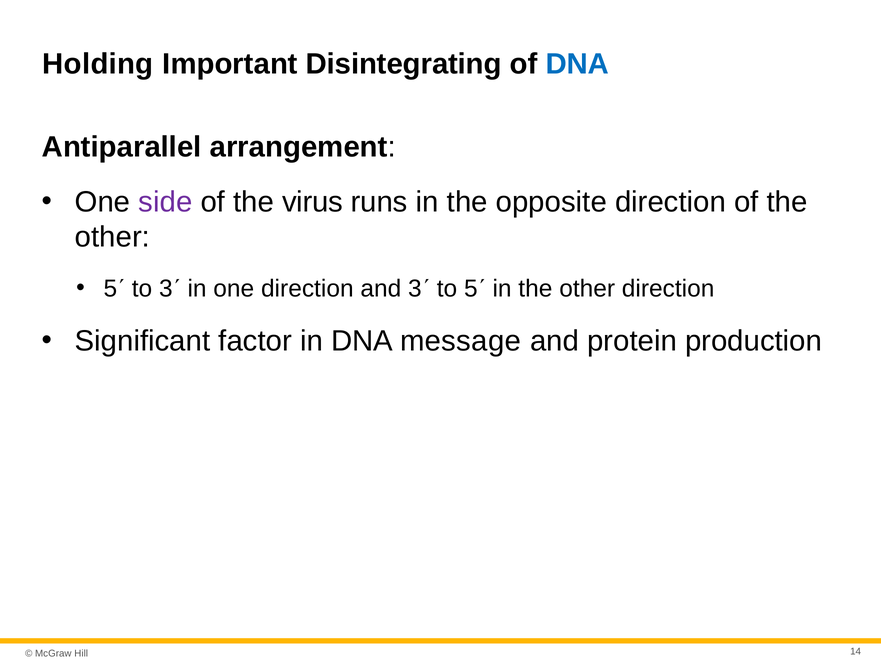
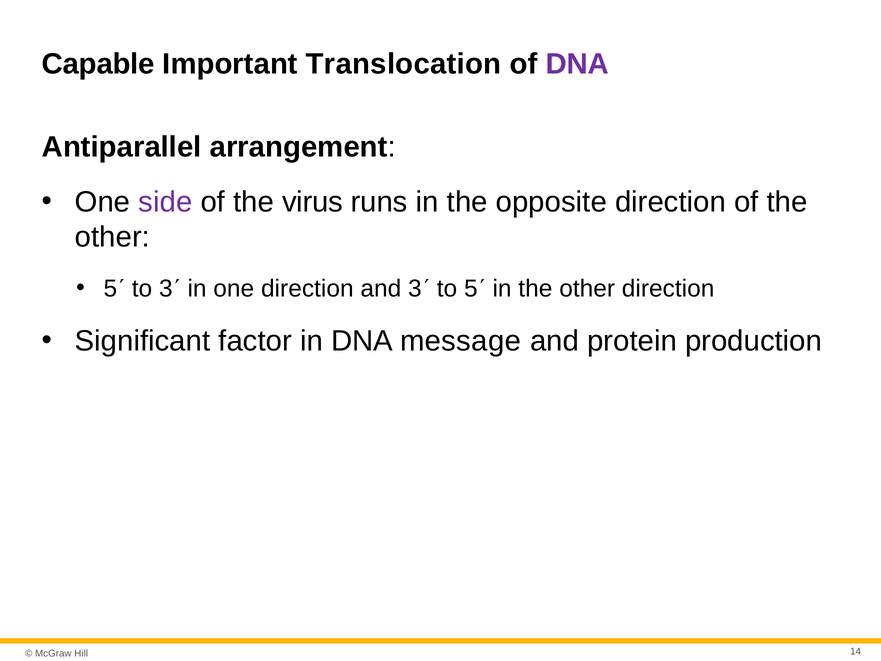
Holding: Holding -> Capable (98, 64)
Disintegrating: Disintegrating -> Translocation (404, 64)
DNA colour: blue -> purple (577, 64)
